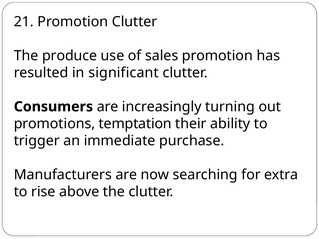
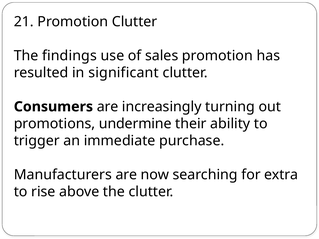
produce: produce -> findings (69, 56)
temptation: temptation -> undermine (135, 124)
